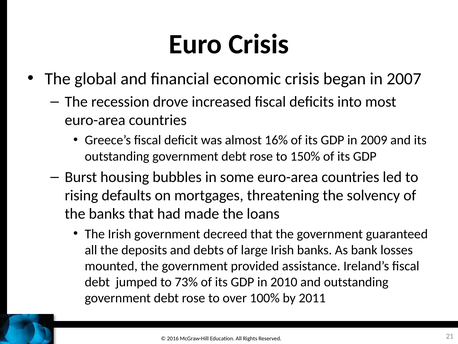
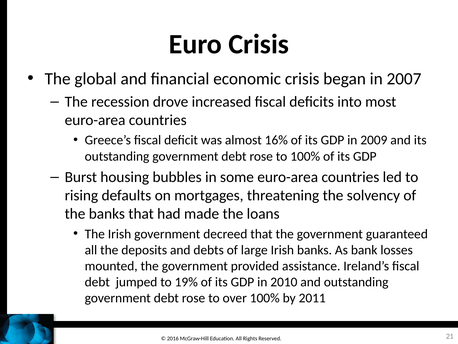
to 150%: 150% -> 100% (305, 156)
73%: 73% -> 19% (186, 282)
